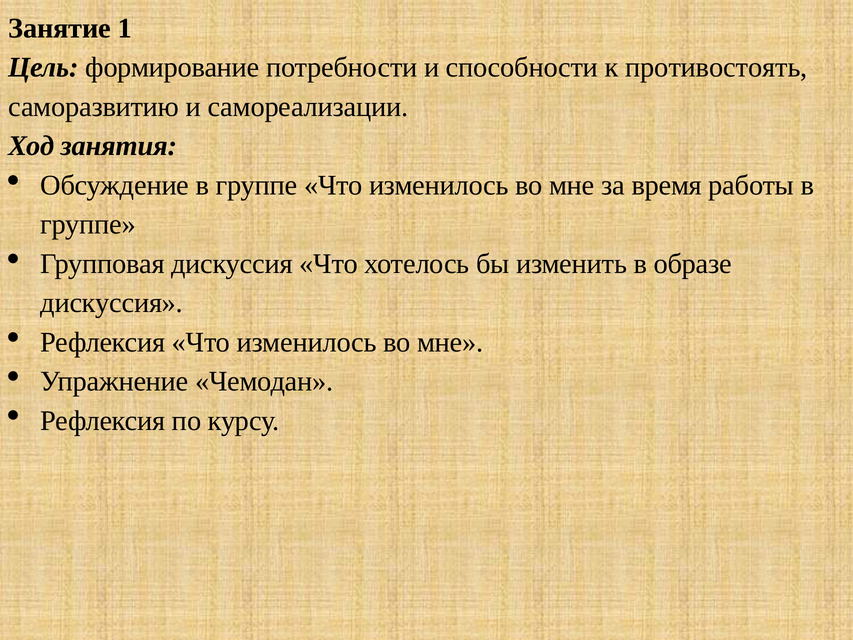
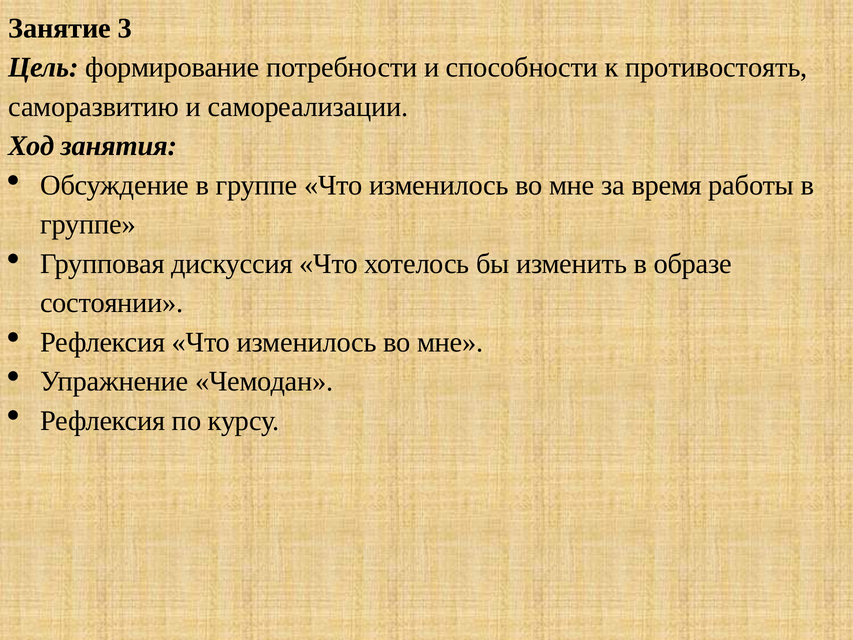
1: 1 -> 3 (125, 28)
дискуссия: дискуссия -> состоянии (112, 303)
